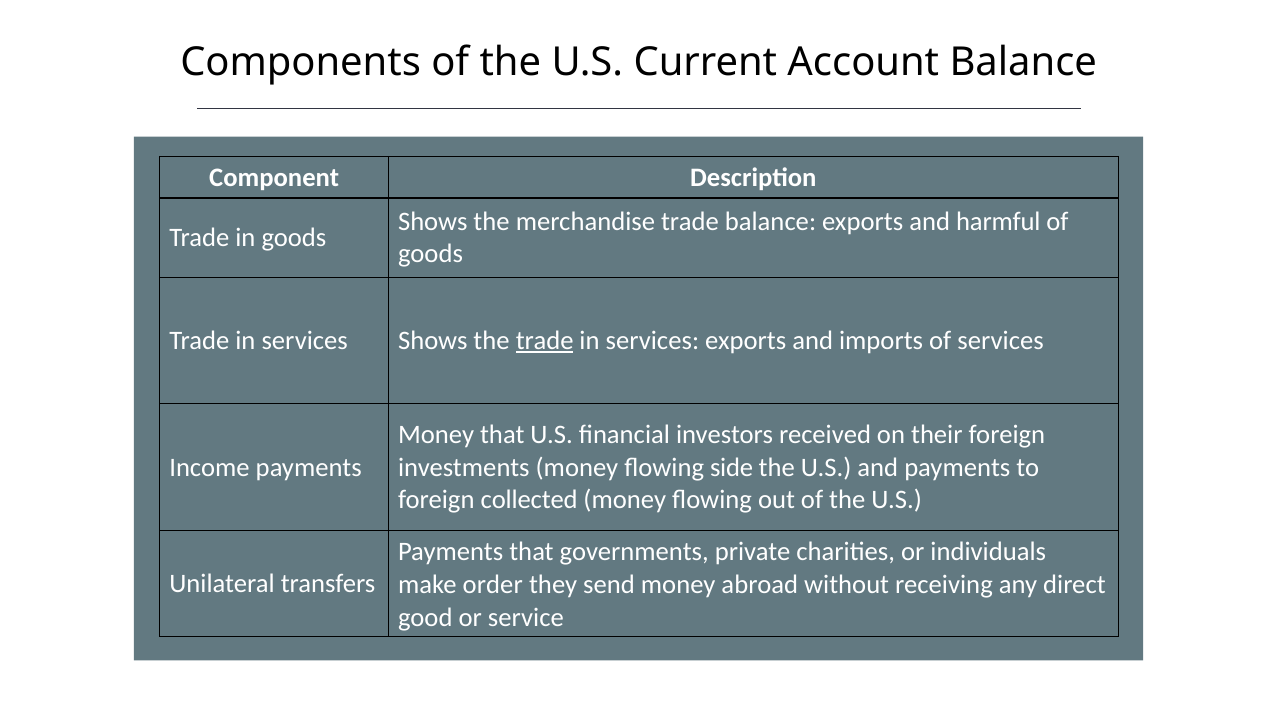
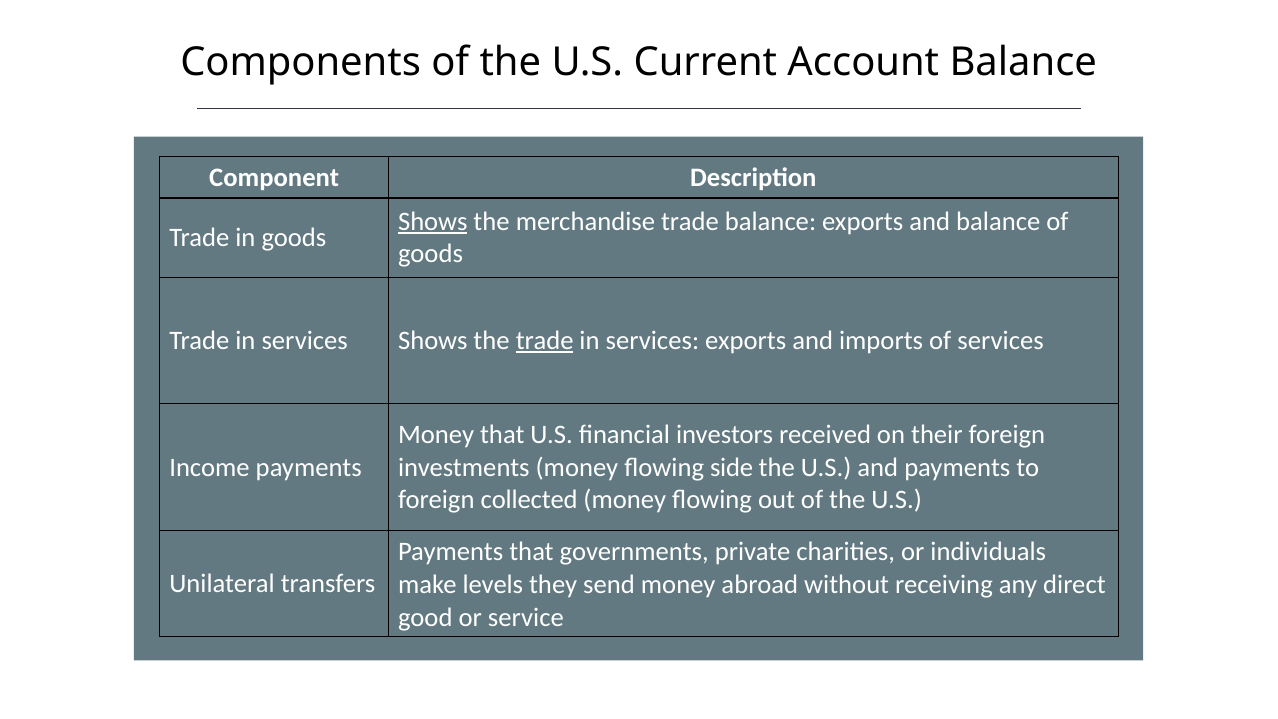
Shows underline: none -> present (433, 222)
and harmful: harmful -> balance (998, 222)
order: order -> levels (493, 584)
